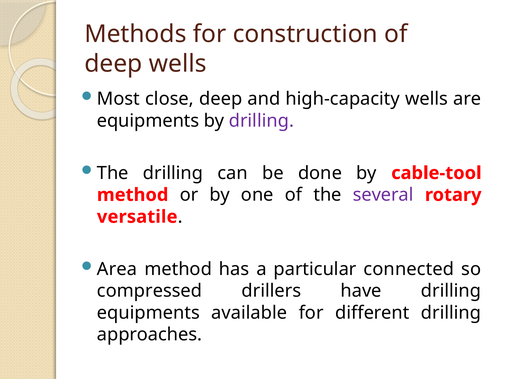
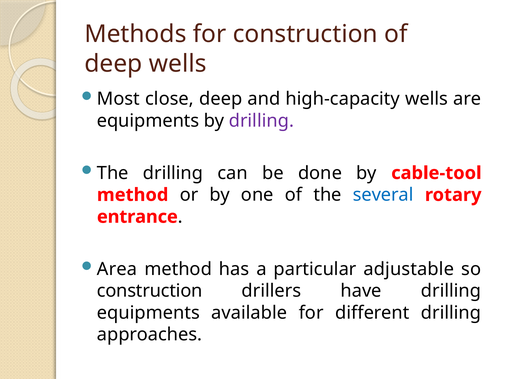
several colour: purple -> blue (383, 195)
versatile: versatile -> entrance (137, 217)
connected: connected -> adjustable (409, 269)
compressed: compressed -> construction (150, 291)
